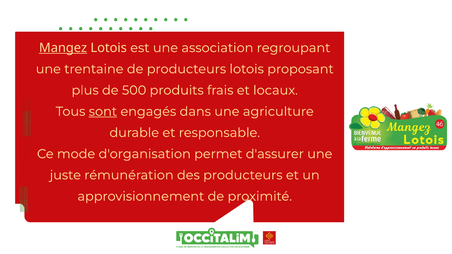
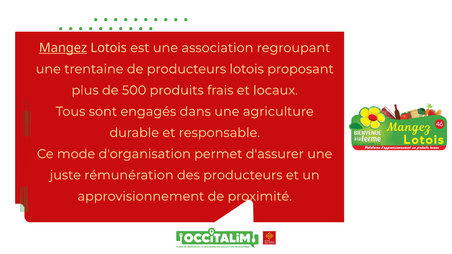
sont underline: present -> none (103, 112)
